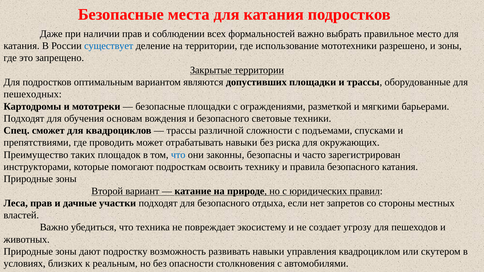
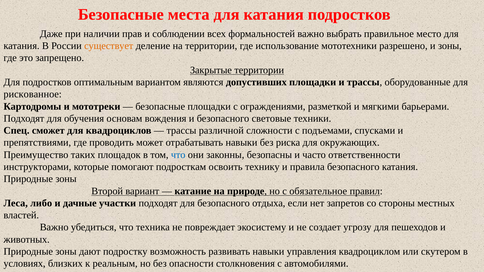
существует colour: blue -> orange (109, 46)
пешеходных: пешеходных -> рискованное (33, 94)
зарегистрирован: зарегистрирован -> ответственности (364, 155)
юридических: юридических -> обязательное (318, 191)
Леса прав: прав -> либо (41, 203)
